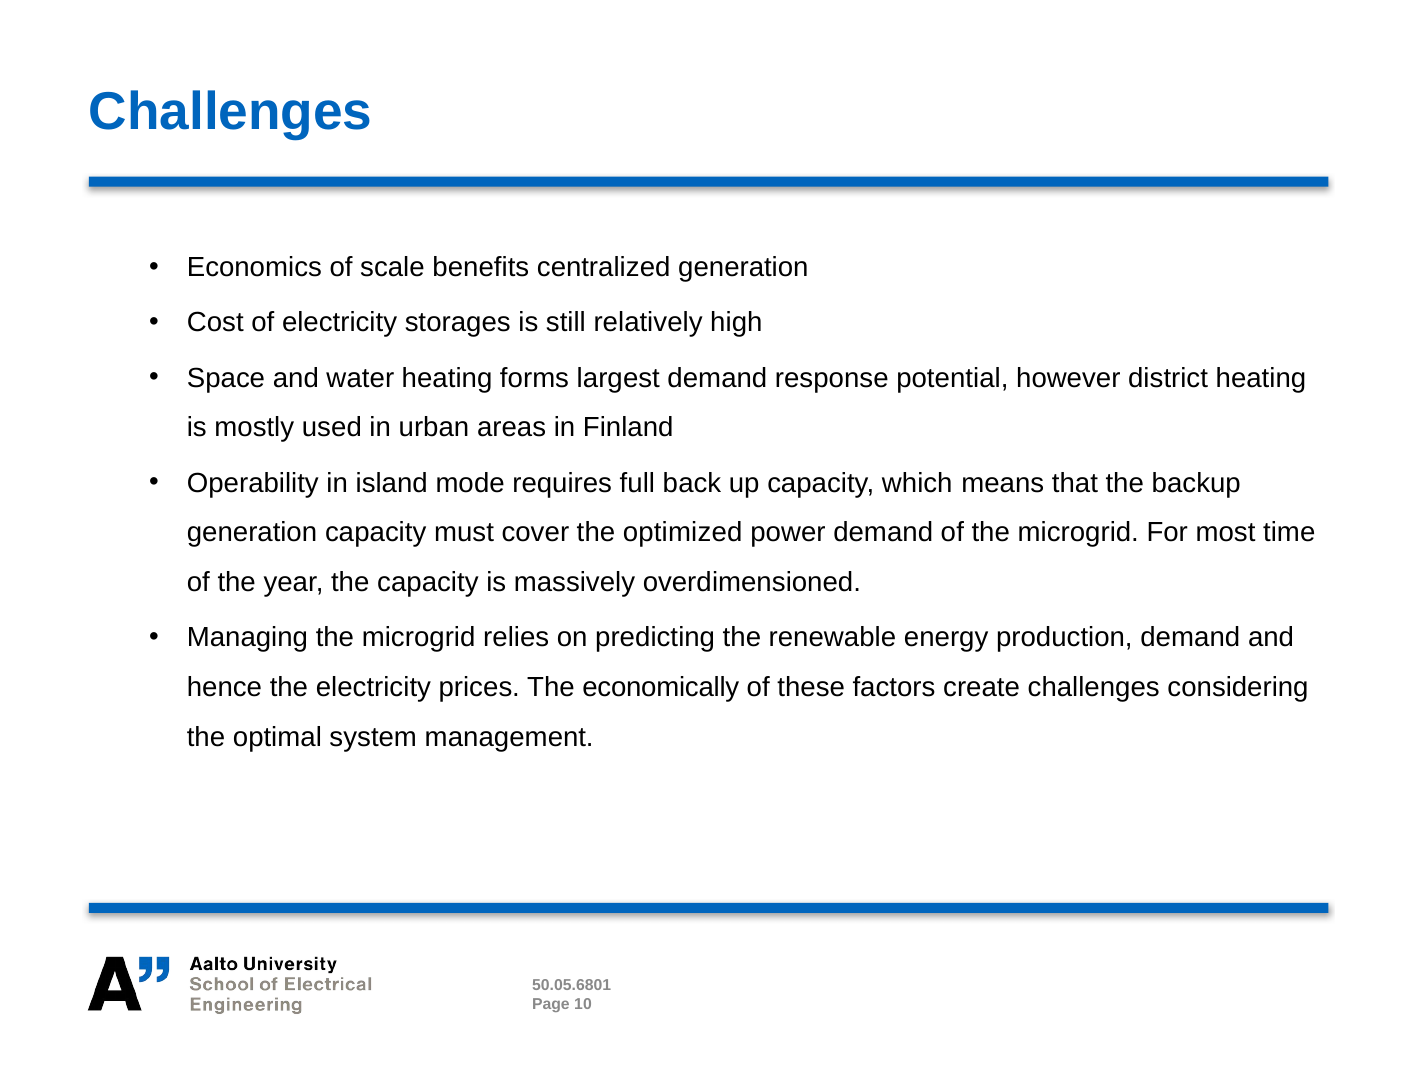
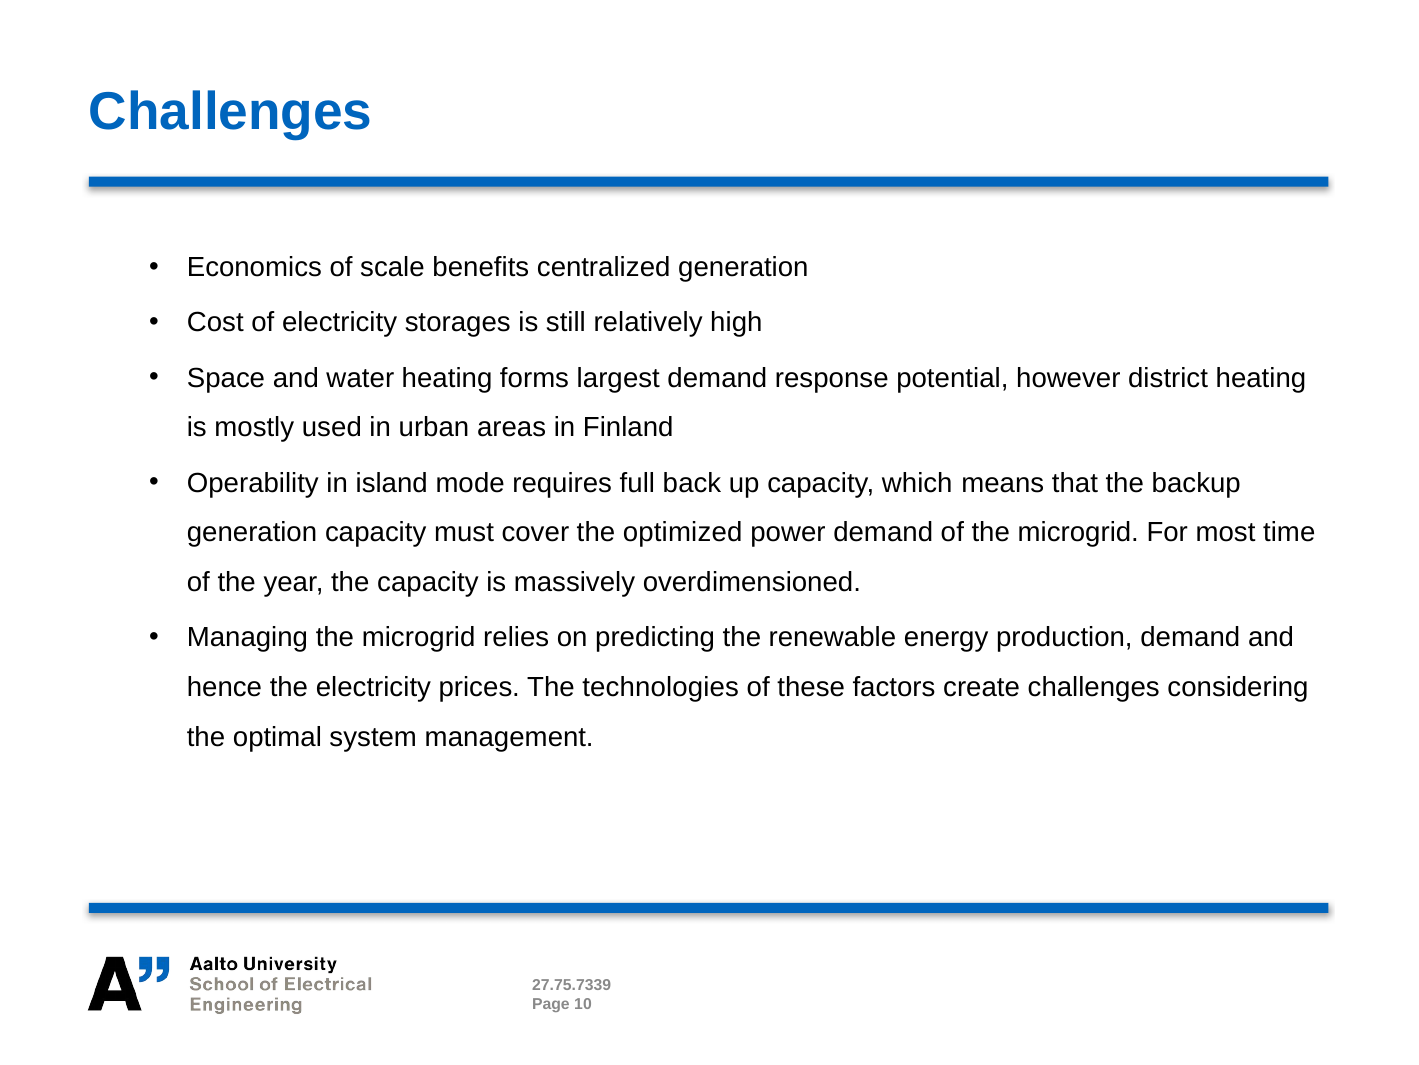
economically: economically -> technologies (661, 687)
50.05.6801: 50.05.6801 -> 27.75.7339 (572, 984)
